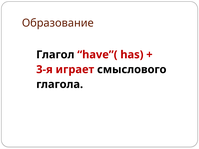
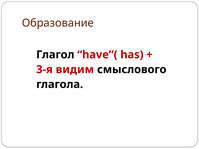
играет: играет -> видим (75, 70)
